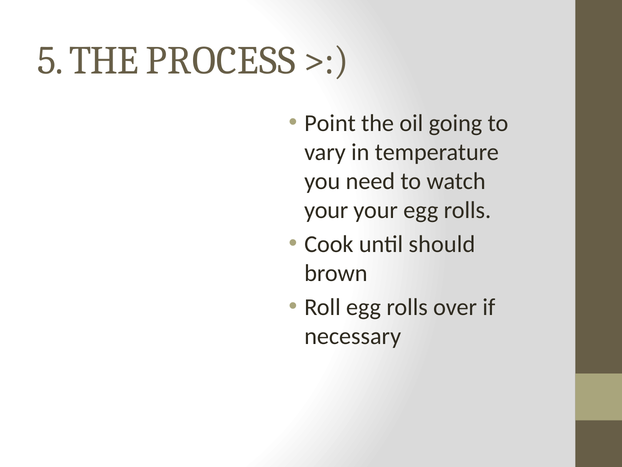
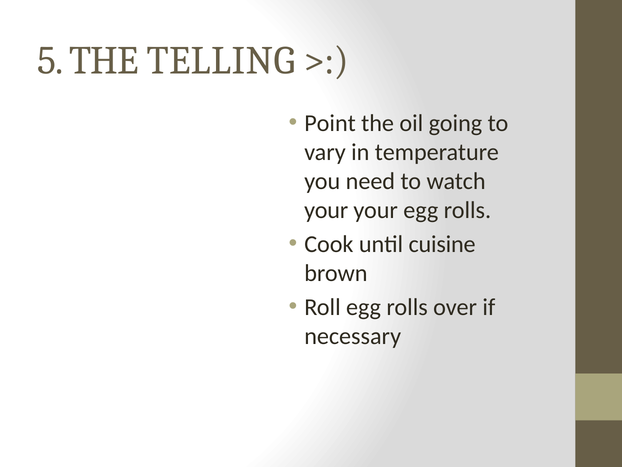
PROCESS: PROCESS -> TELLING (221, 60)
should: should -> cuisine (442, 244)
